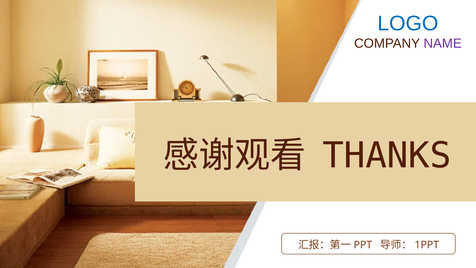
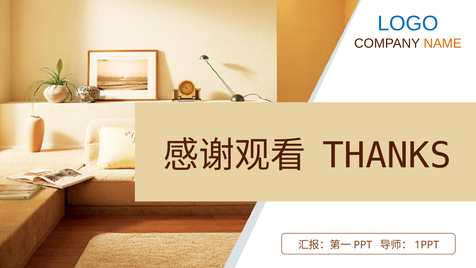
NAME colour: purple -> orange (443, 44)
